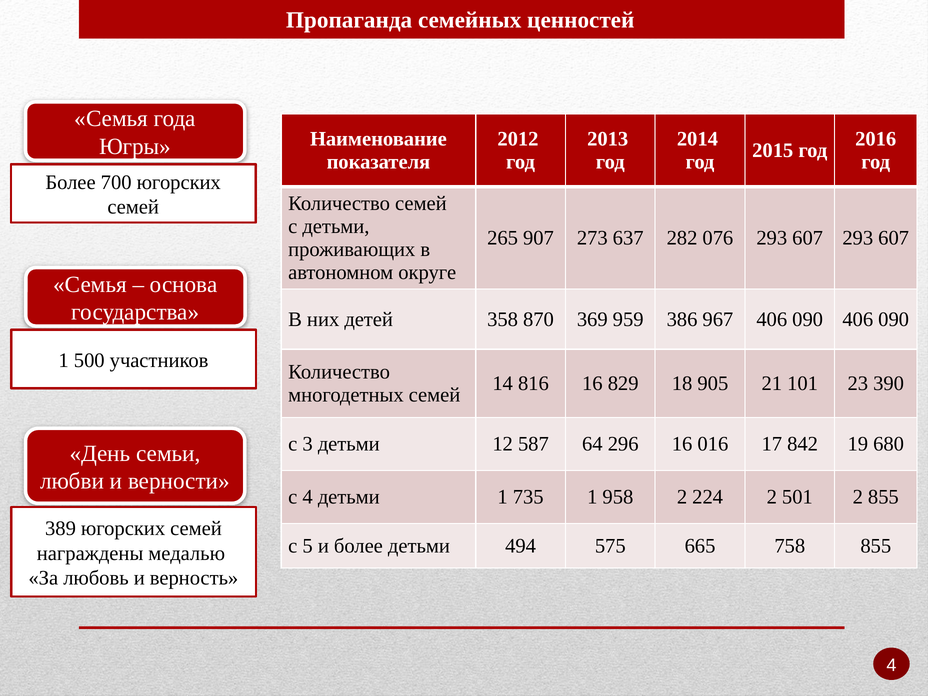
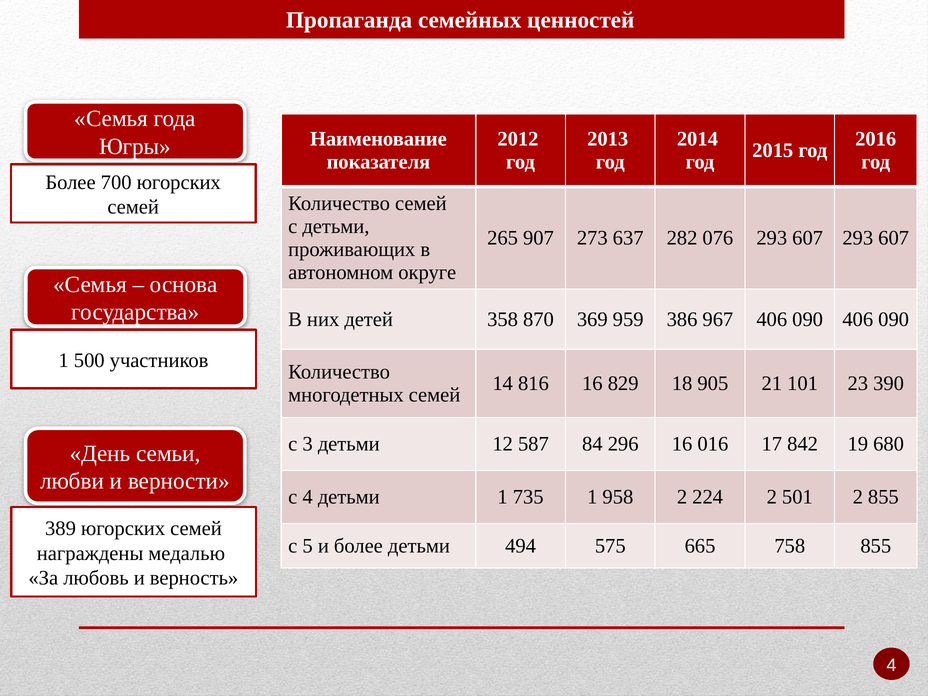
64: 64 -> 84 (592, 444)
